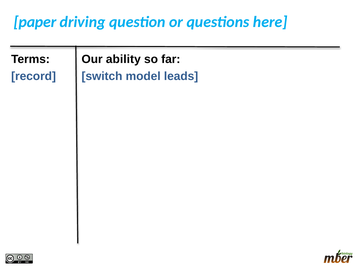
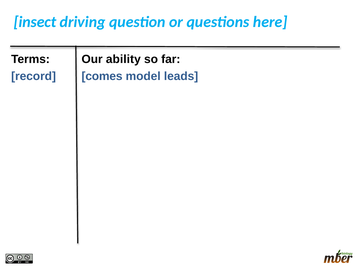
paper: paper -> insect (35, 22)
switch: switch -> comes (102, 76)
